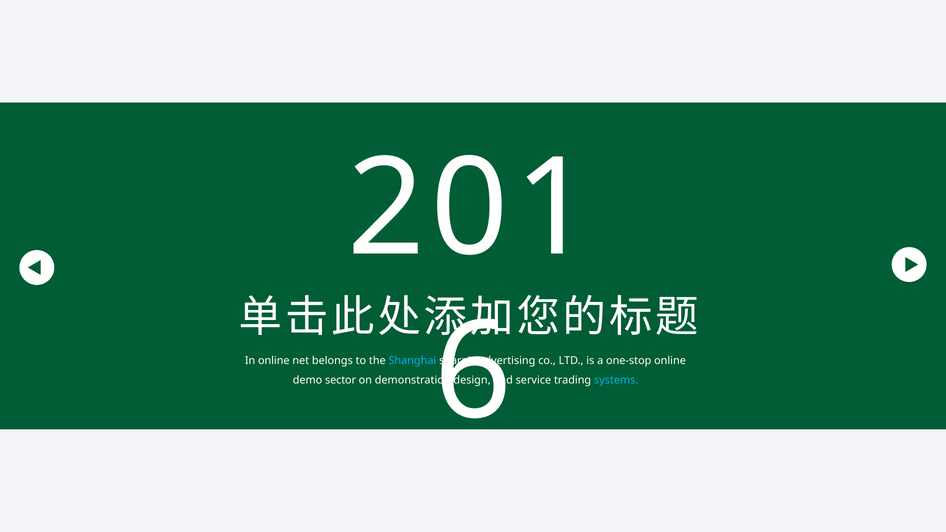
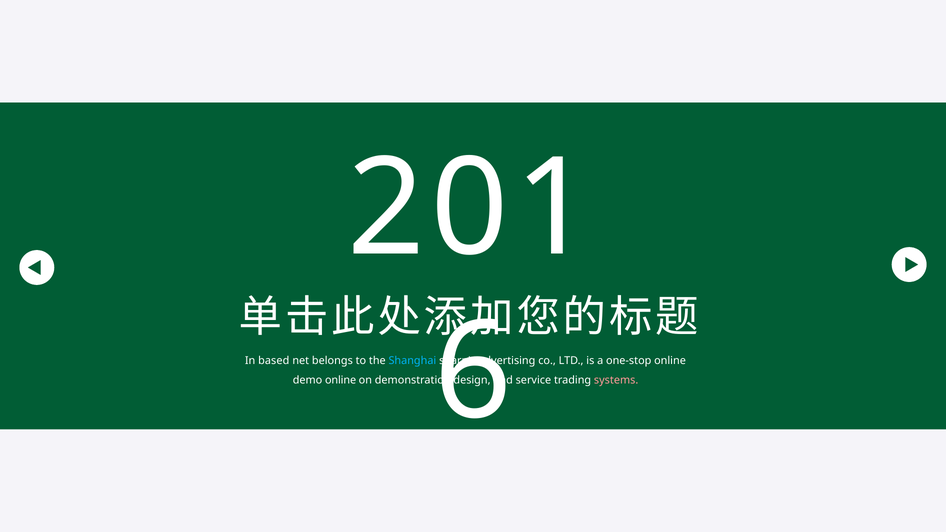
In online: online -> based (274, 361)
demo sector: sector -> online (341, 380)
systems colour: light blue -> pink (616, 380)
